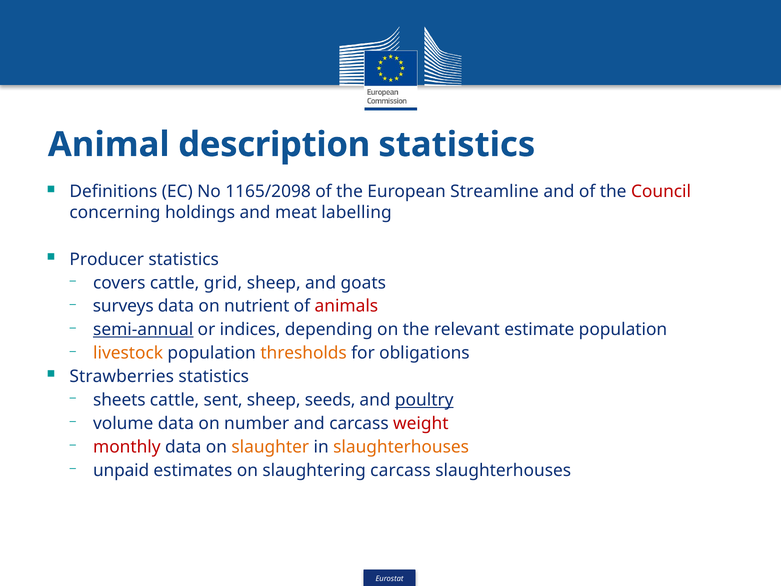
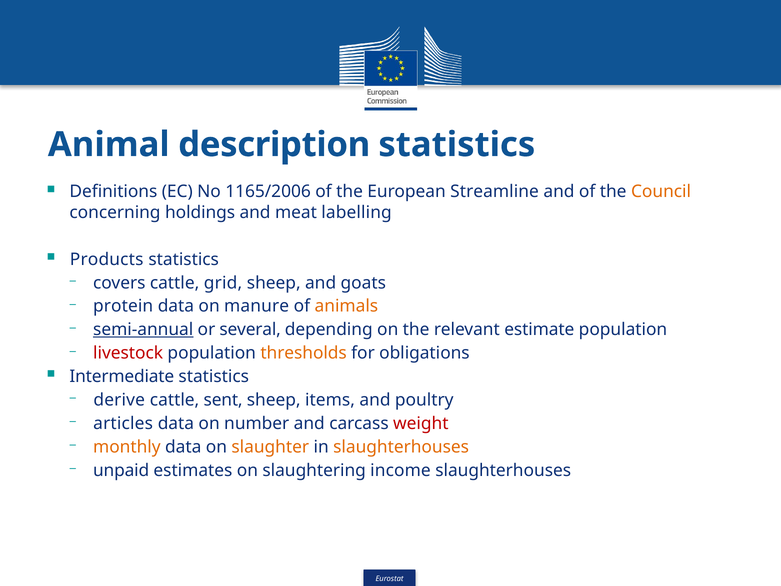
1165/2098: 1165/2098 -> 1165/2006 (268, 192)
Council colour: red -> orange (661, 192)
Producer: Producer -> Products (107, 259)
surveys: surveys -> protein (123, 306)
nutrient: nutrient -> manure (257, 306)
animals colour: red -> orange (346, 306)
indices: indices -> several (250, 330)
livestock colour: orange -> red (128, 353)
Strawberries: Strawberries -> Intermediate (122, 376)
sheets: sheets -> derive (119, 400)
seeds: seeds -> items (330, 400)
poultry underline: present -> none (424, 400)
volume: volume -> articles (123, 423)
monthly colour: red -> orange (127, 447)
slaughtering carcass: carcass -> income (401, 470)
